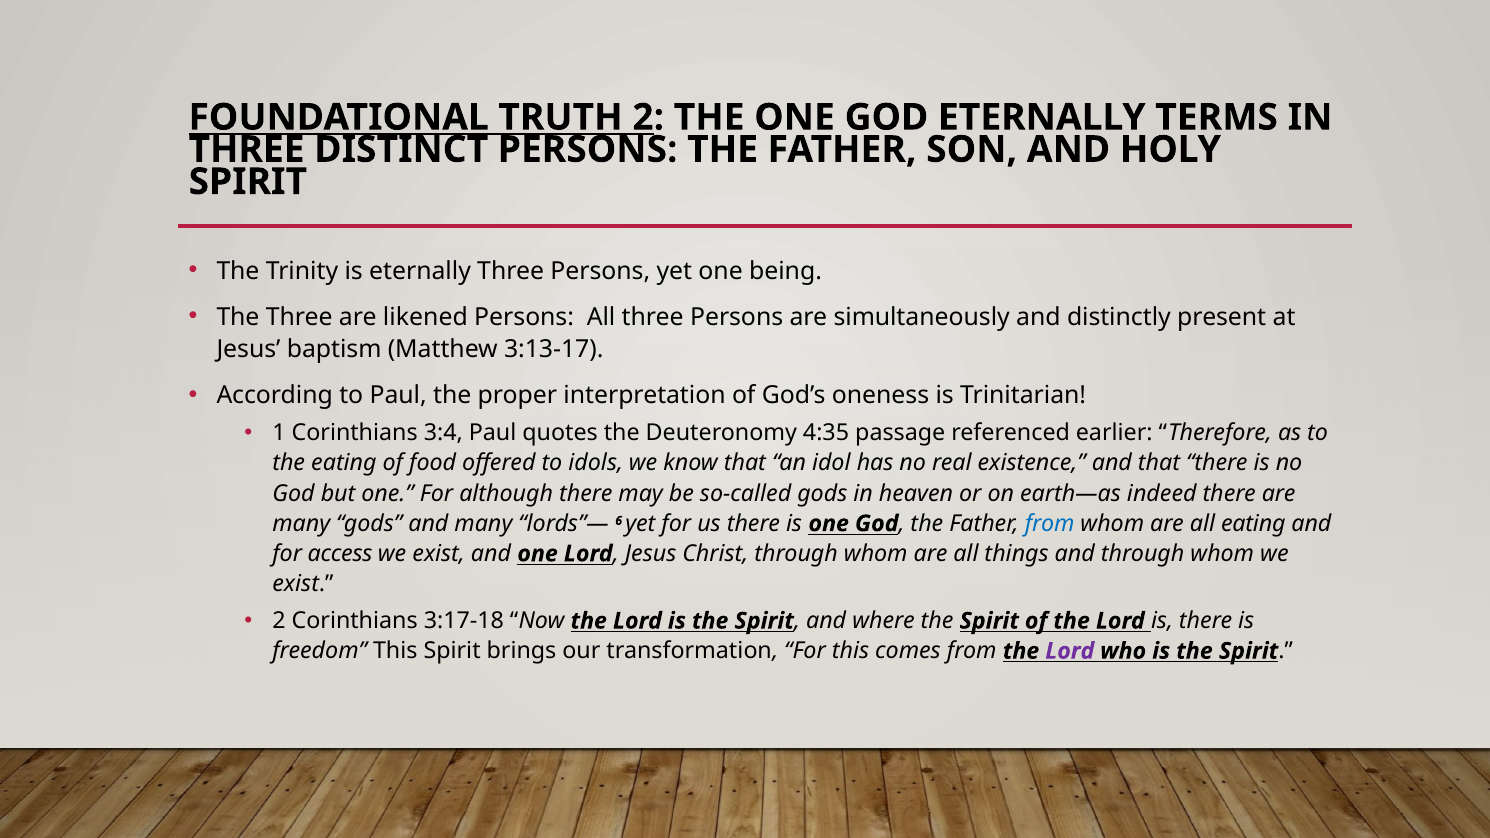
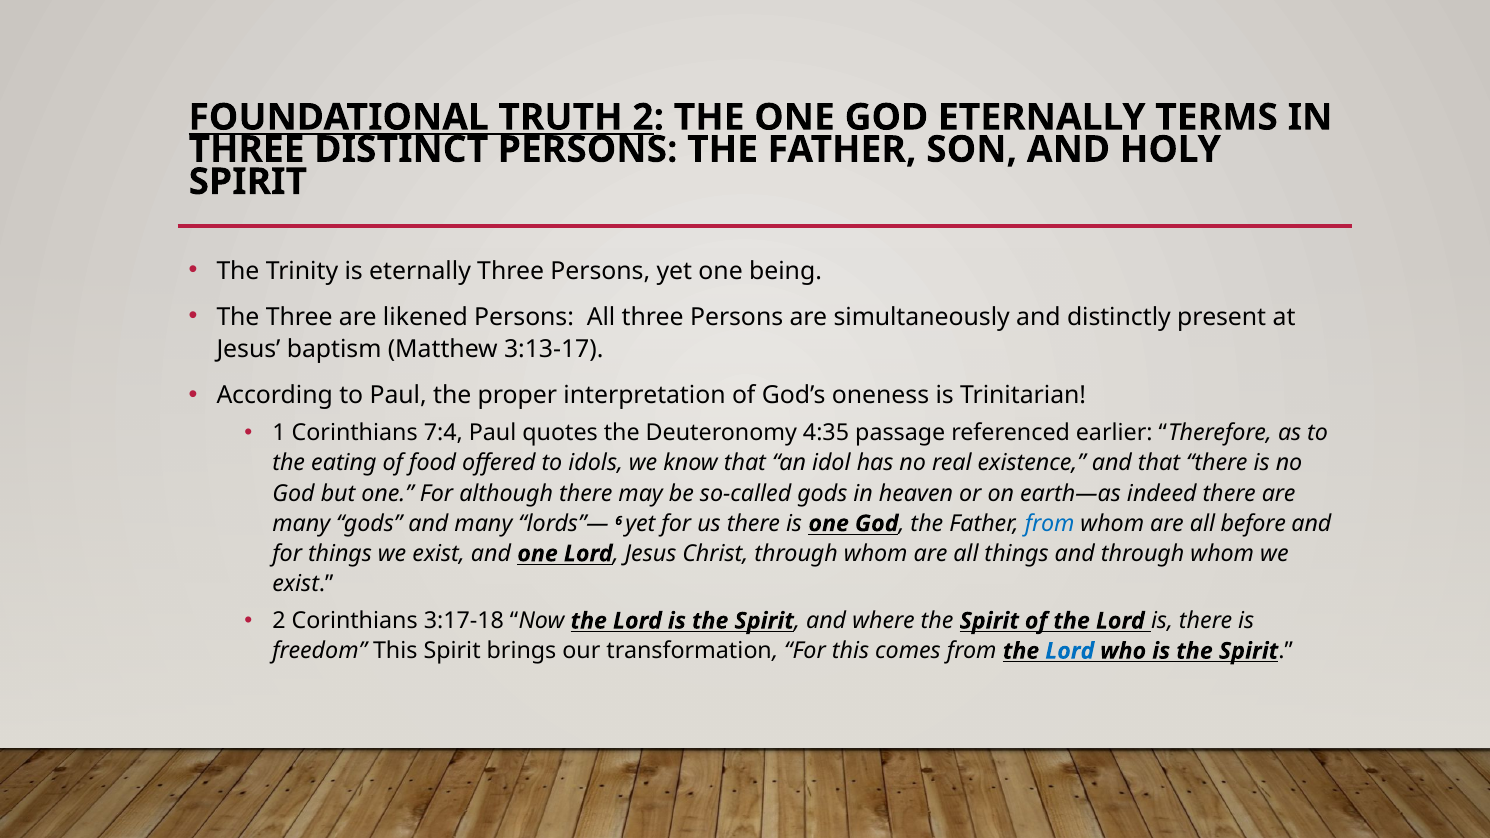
3:4: 3:4 -> 7:4 (443, 433)
all eating: eating -> before (1253, 524)
for access: access -> things (340, 554)
Lord colour: purple -> blue (1070, 651)
